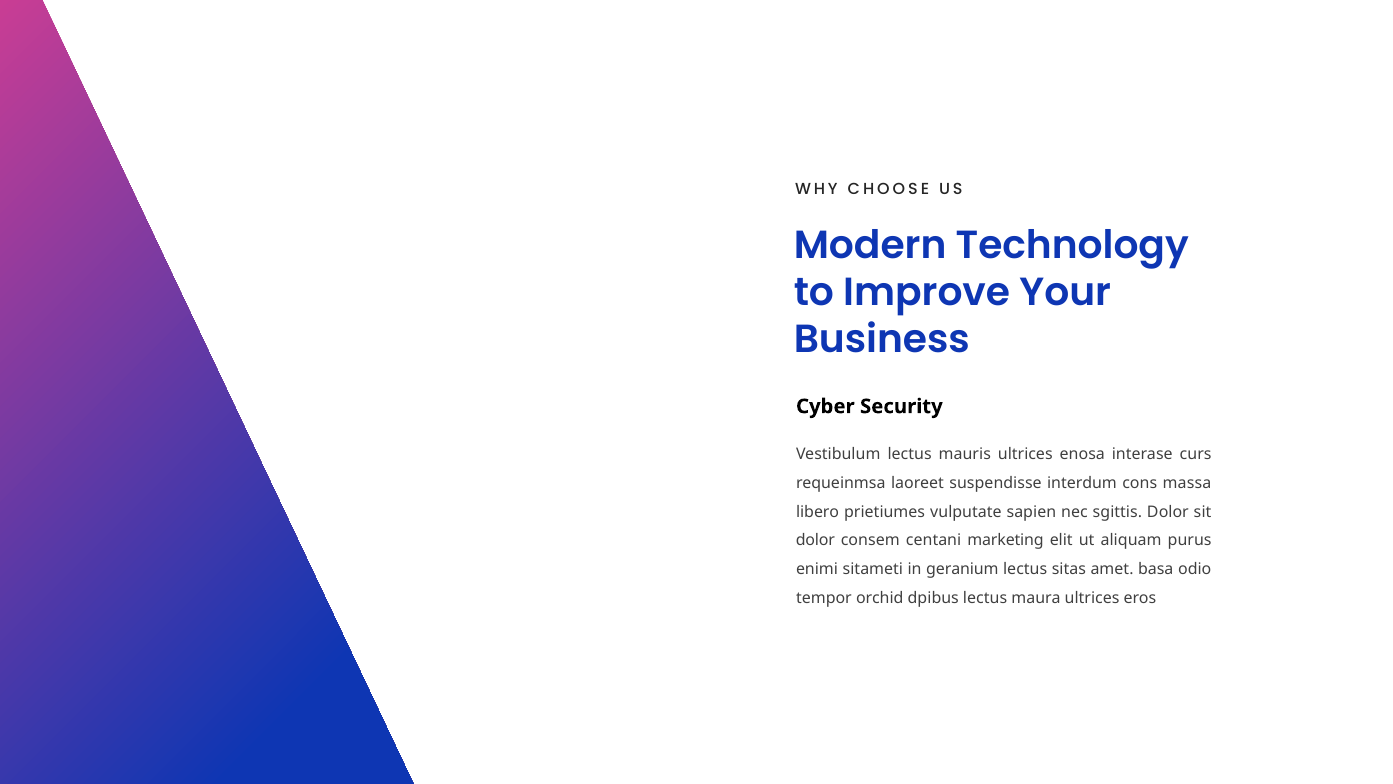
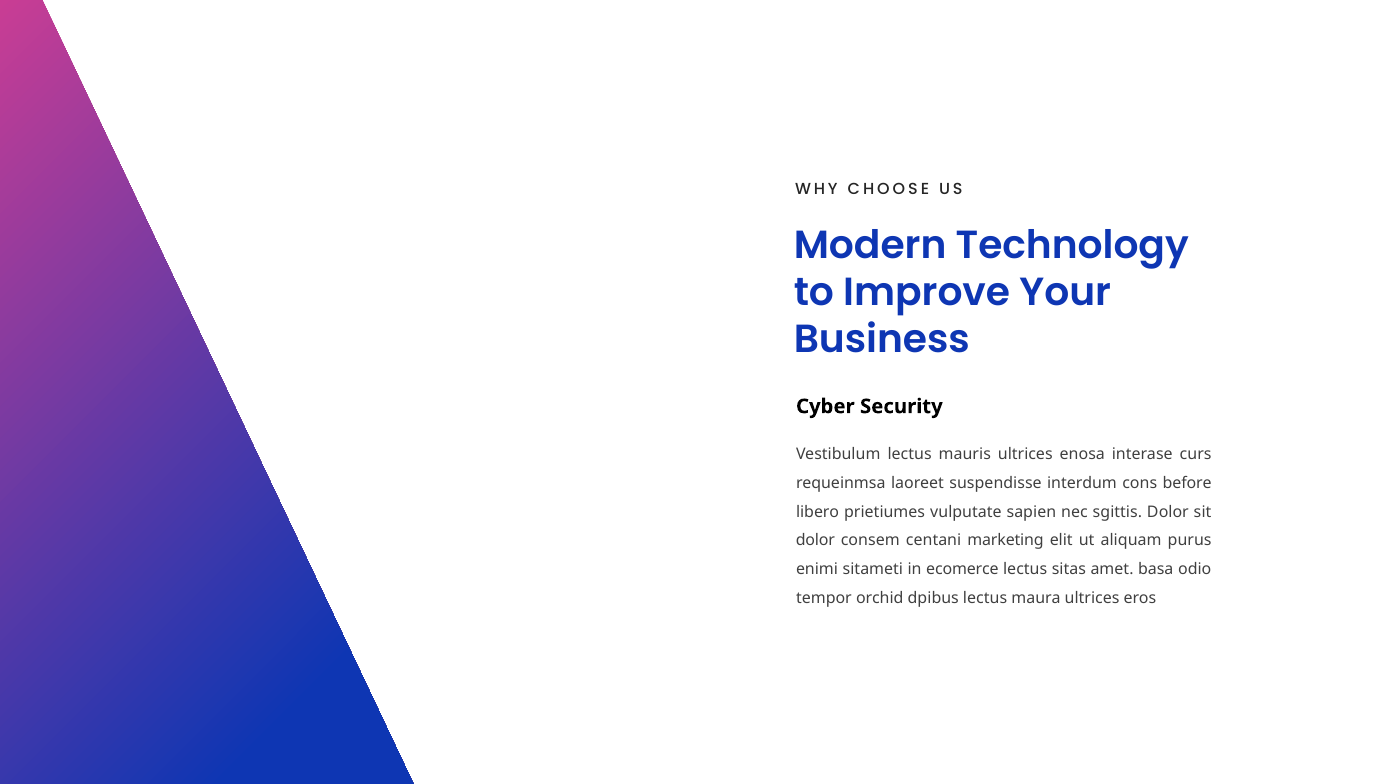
massa: massa -> before (1187, 483)
geranium: geranium -> ecomerce (962, 569)
